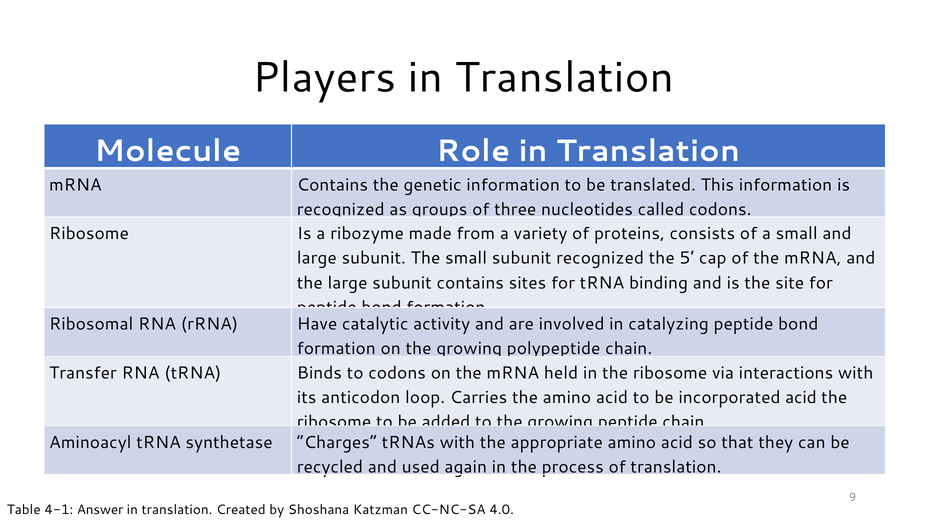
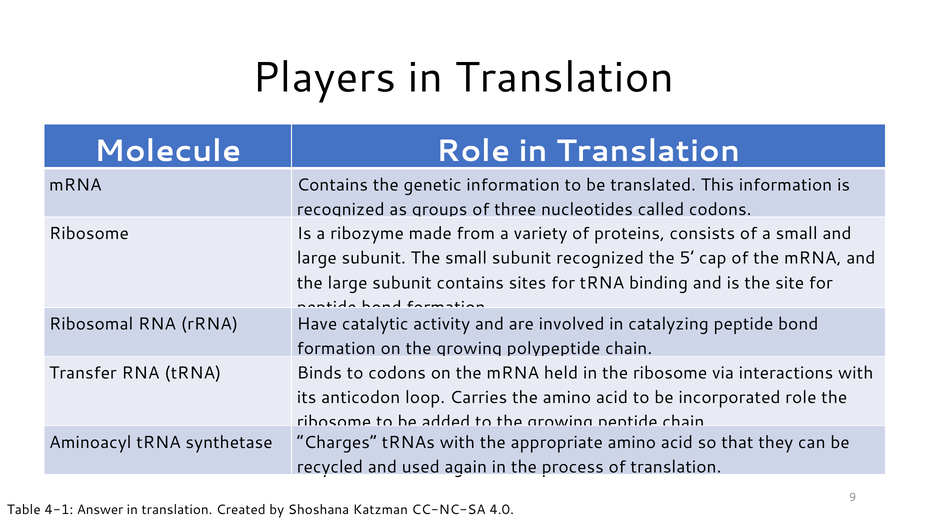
incorporated acid: acid -> role (801, 397)
